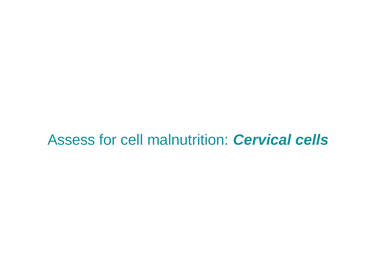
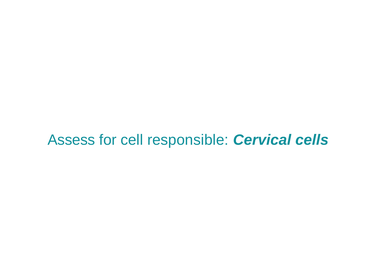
malnutrition: malnutrition -> responsible (188, 140)
